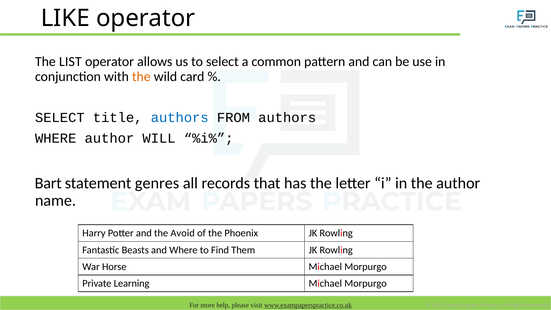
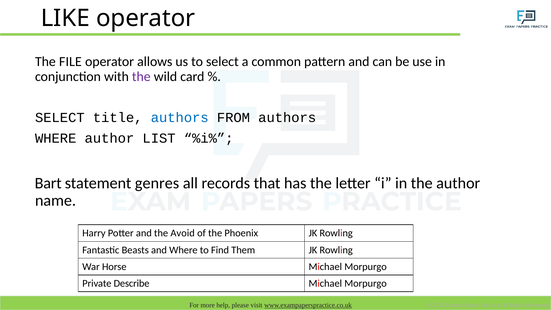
LIST: LIST -> FILE (70, 62)
the colour: orange -> purple (141, 77)
WILL: WILL -> LIST (159, 138)
Learning: Learning -> Describe (132, 283)
